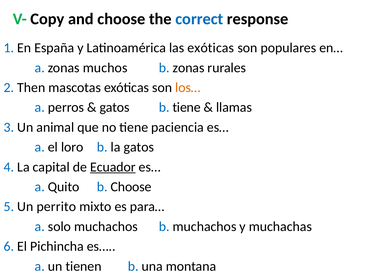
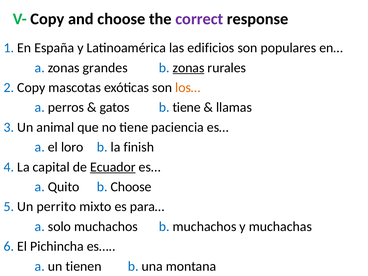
correct colour: blue -> purple (199, 19)
las exóticas: exóticas -> edificios (211, 48)
muchos: muchos -> grandes (105, 68)
zonas underline: none -> present (189, 68)
2 Then: Then -> Copy (31, 88)
la gatos: gatos -> finish (139, 147)
